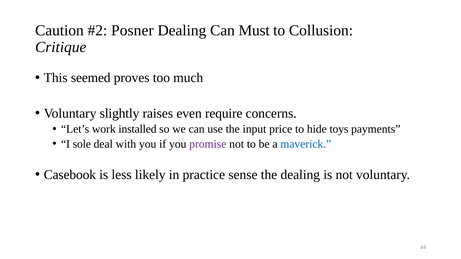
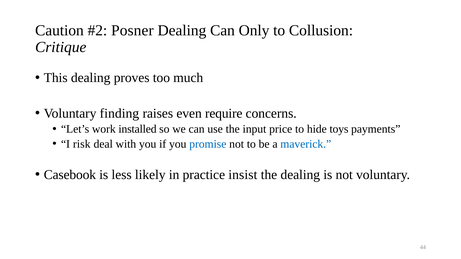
Must: Must -> Only (254, 30)
This seemed: seemed -> dealing (91, 78)
slightly: slightly -> finding (119, 113)
sole: sole -> risk (82, 144)
promise colour: purple -> blue (208, 144)
sense: sense -> insist (243, 175)
